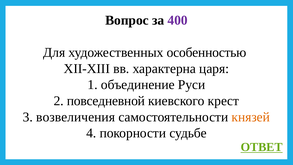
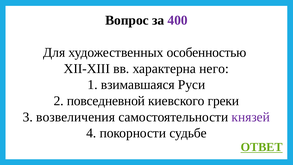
царя: царя -> него (214, 69)
объединение: объединение -> взимавшаяся (138, 85)
крест: крест -> греки (223, 101)
князей colour: orange -> purple (251, 117)
